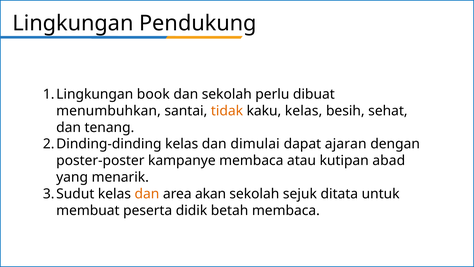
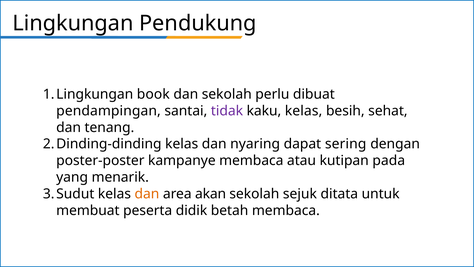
menumbuhkan: menumbuhkan -> pendampingan (109, 111)
tidak colour: orange -> purple (227, 111)
dimulai: dimulai -> nyaring (255, 144)
ajaran: ajaran -> sering (346, 144)
abad: abad -> pada (389, 160)
